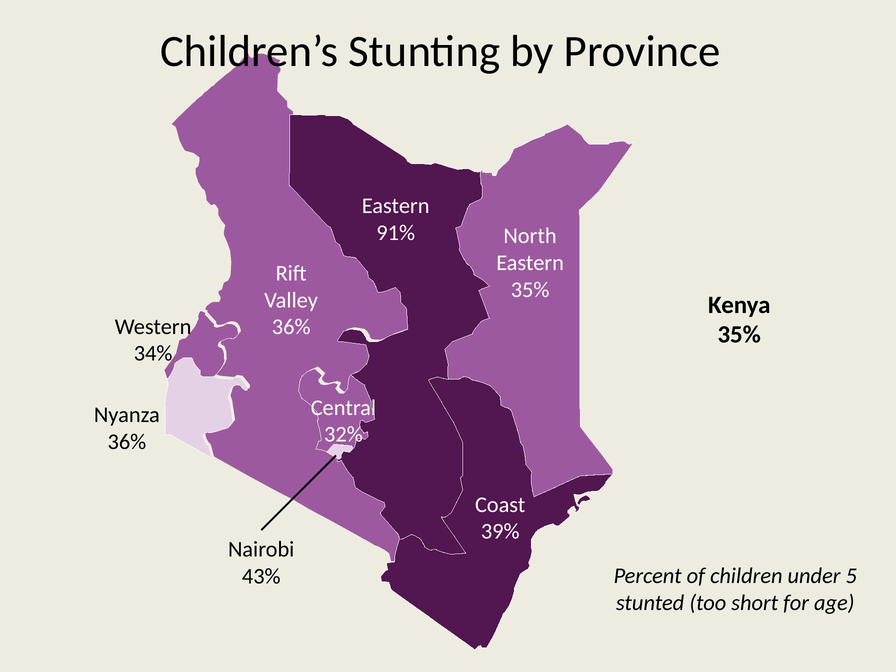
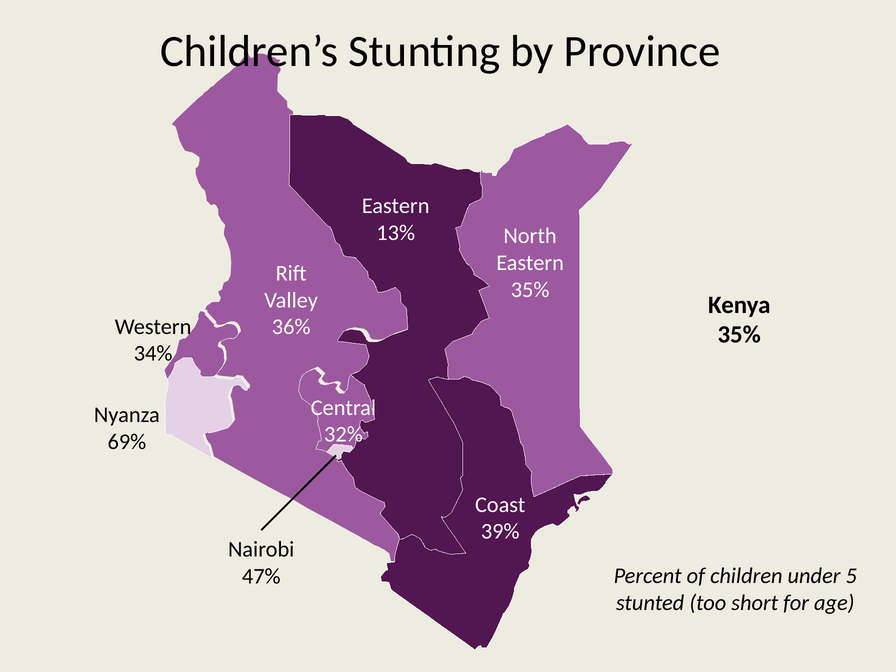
91%: 91% -> 13% (396, 233)
36%: 36% -> 69% (127, 442)
43%: 43% -> 47% (261, 576)
